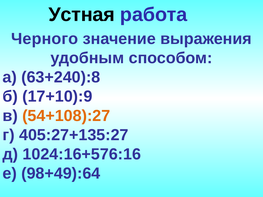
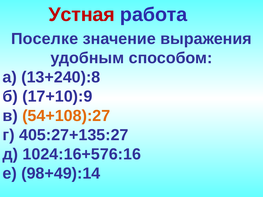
Устная colour: black -> red (82, 15)
Черного: Черного -> Поселке (45, 39)
63+240):8: 63+240):8 -> 13+240):8 (61, 77)
98+49):64: 98+49):64 -> 98+49):14 (61, 174)
